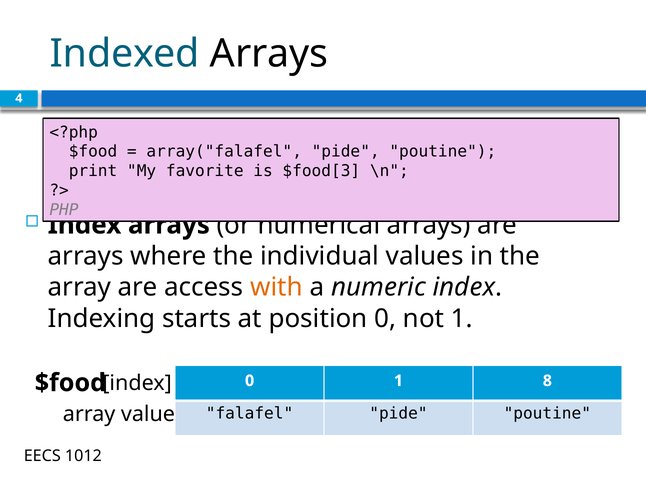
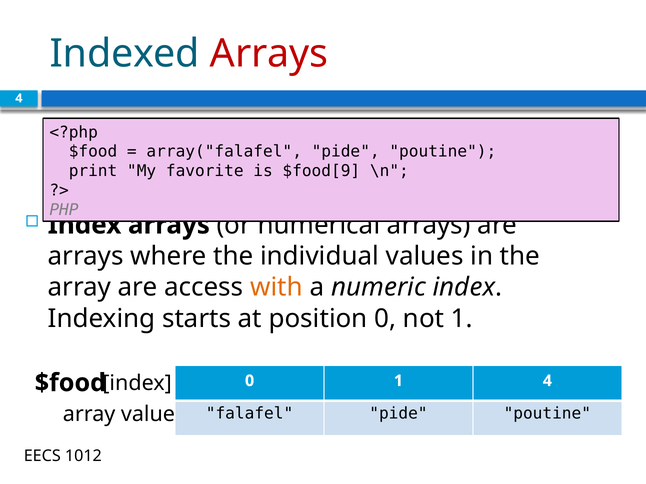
Arrays colour: black -> red (269, 54)
$food[3: $food[3 -> $food[9 (321, 171)
1 8: 8 -> 4 (547, 381)
